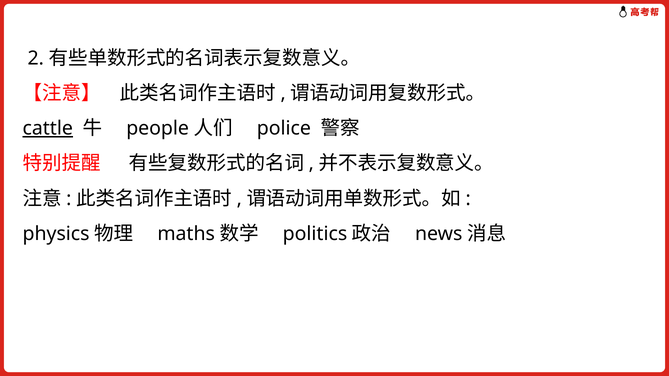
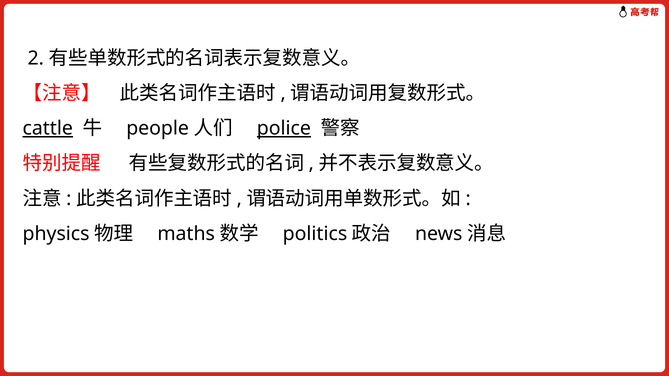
police underline: none -> present (284, 128)
